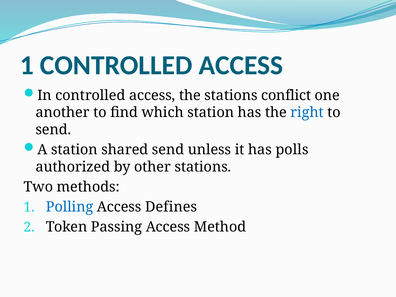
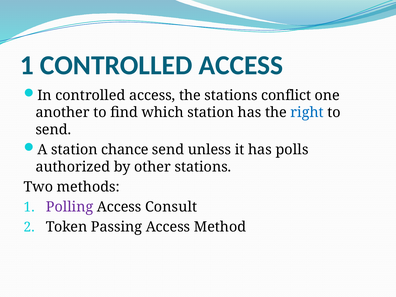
shared: shared -> chance (125, 150)
Polling colour: blue -> purple (70, 207)
Defines: Defines -> Consult (171, 207)
